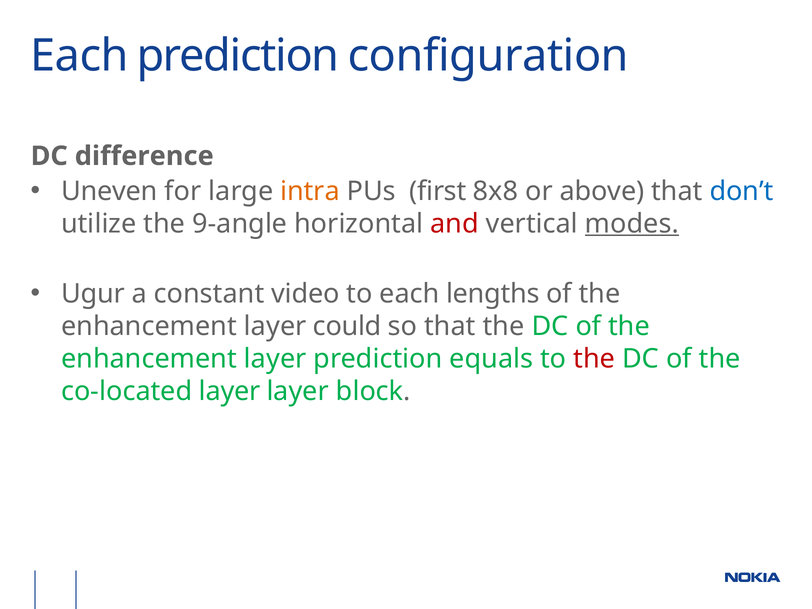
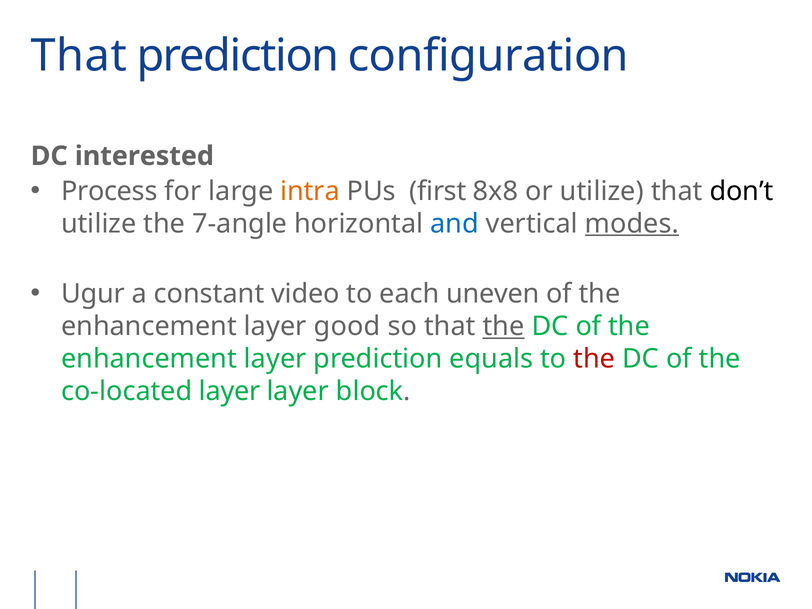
Each: Each -> That (79, 56)
difference: difference -> interested (144, 156)
Uneven: Uneven -> Process (109, 191)
or above: above -> utilize (602, 191)
don’t colour: blue -> black (742, 191)
9-angle: 9-angle -> 7-angle (240, 224)
and colour: red -> blue (455, 224)
lengths: lengths -> uneven (493, 294)
could: could -> good (347, 326)
the underline: none -> present (504, 326)
